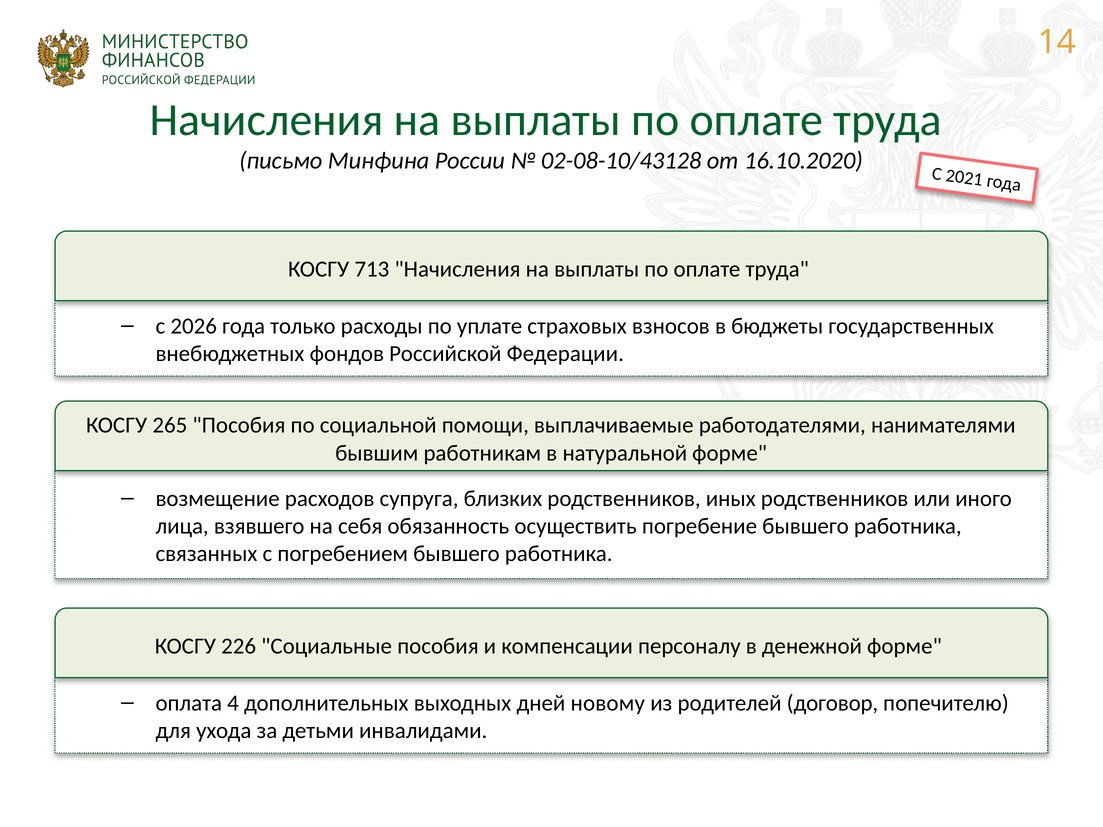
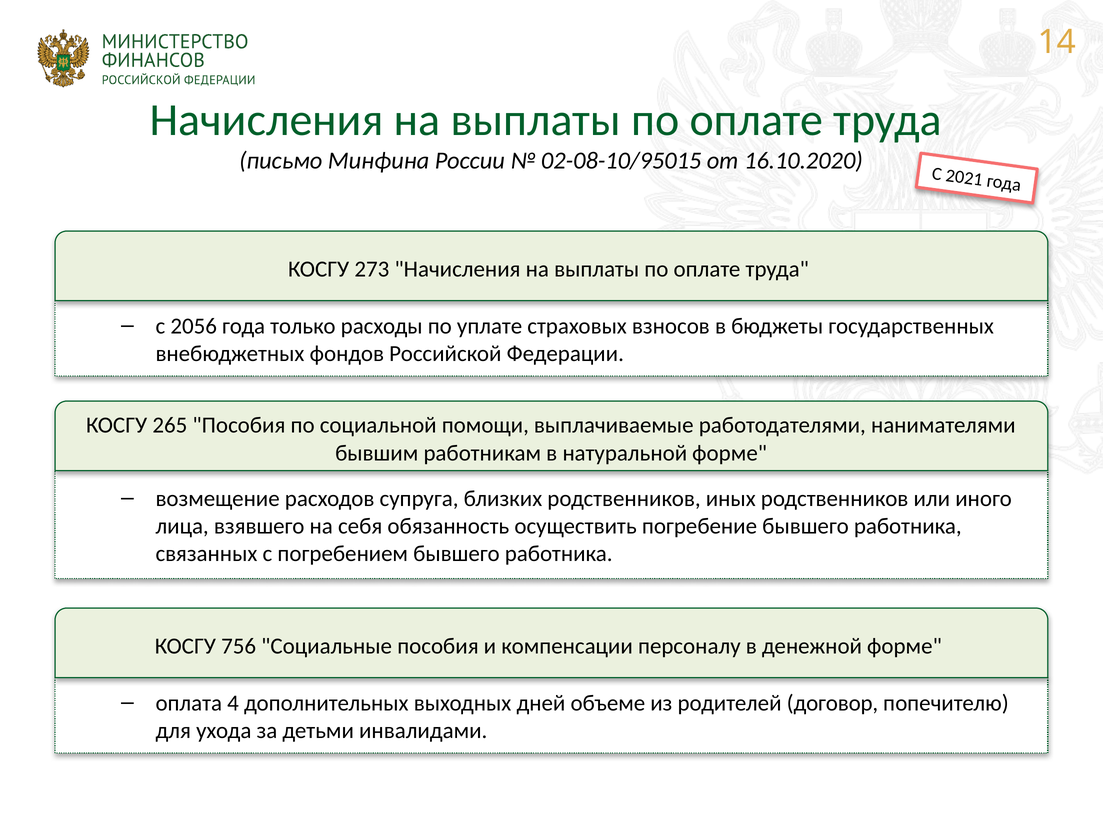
02-08-10/43128: 02-08-10/43128 -> 02-08-10/95015 (621, 161)
713: 713 -> 273 (372, 269)
2026: 2026 -> 2056 (194, 326)
226: 226 -> 756 (239, 646)
новому: новому -> объеме (608, 703)
